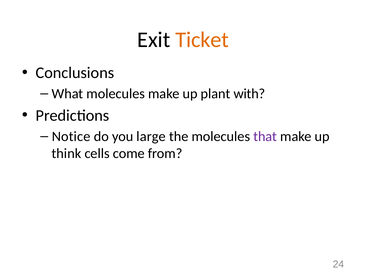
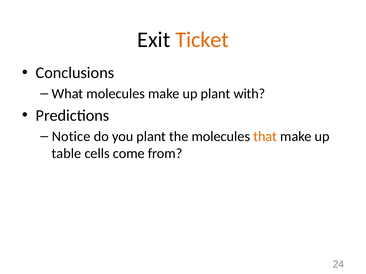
you large: large -> plant (151, 137)
that colour: purple -> orange (265, 137)
think: think -> table (66, 154)
